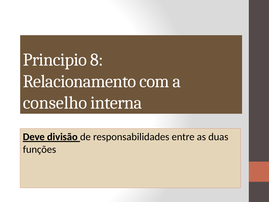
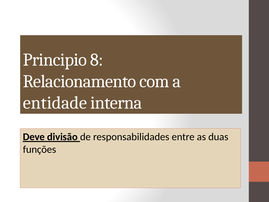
conselho: conselho -> entidade (55, 103)
